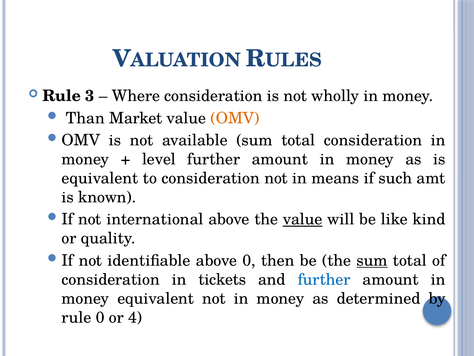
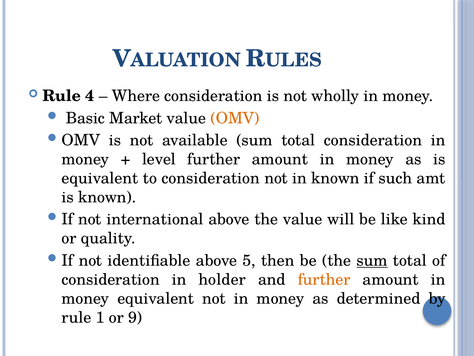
3: 3 -> 4 (90, 96)
Than: Than -> Basic (85, 118)
in means: means -> known (335, 178)
value underline: present -> none (303, 219)
above 0: 0 -> 5 (249, 260)
tickets: tickets -> holder (222, 279)
further colour: blue -> orange (324, 279)
rule 0: 0 -> 1 (100, 317)
4: 4 -> 9 (135, 317)
